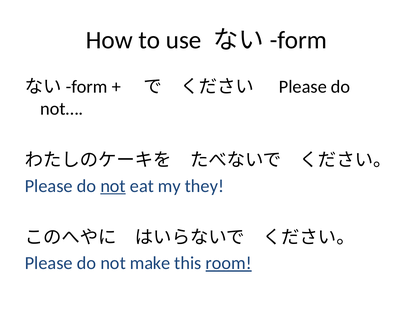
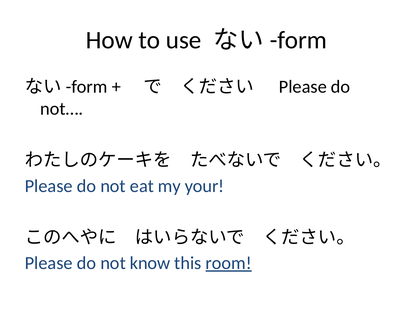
not underline: present -> none (113, 186)
they: they -> your (205, 186)
make: make -> know (150, 263)
